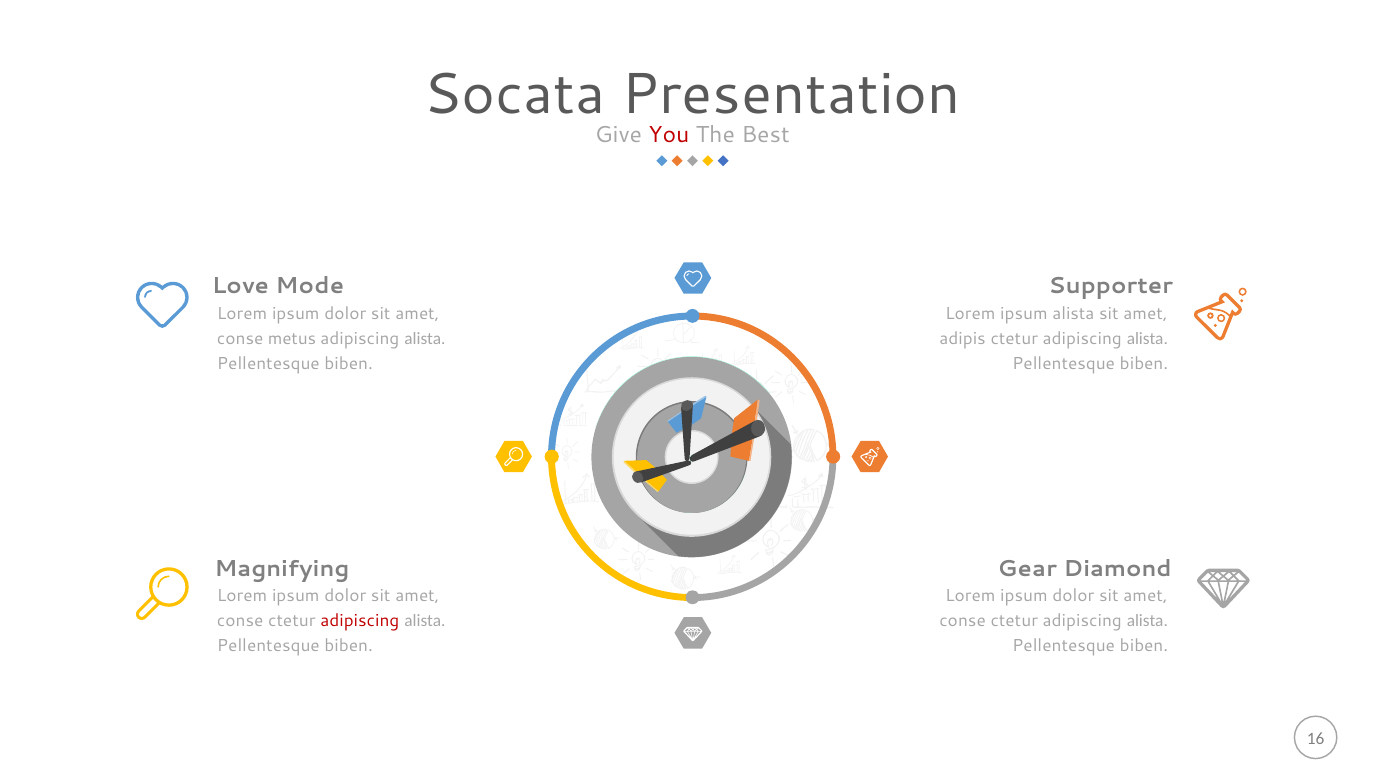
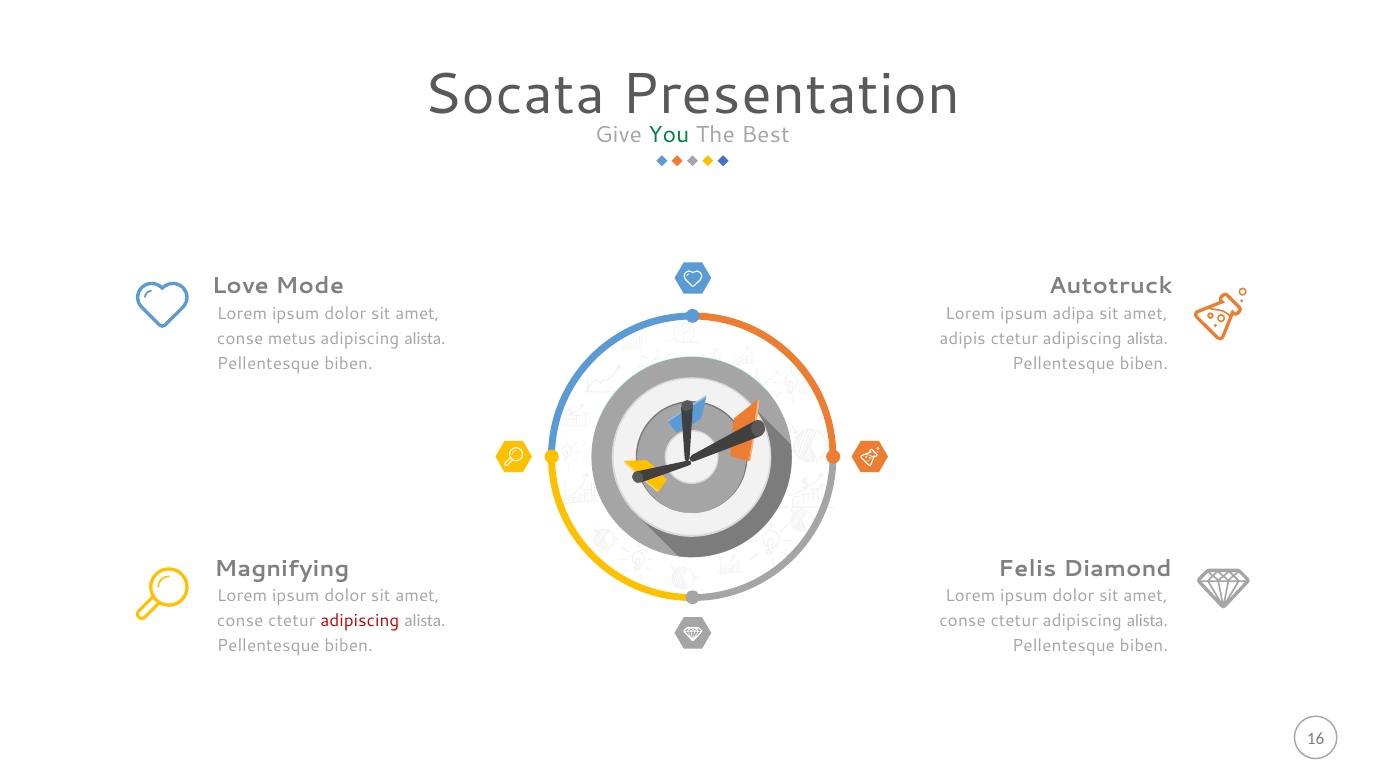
You colour: red -> green (669, 134)
Supporter: Supporter -> Autotruck (1111, 286)
ipsum alista: alista -> adipa (1073, 314)
Gear: Gear -> Felis (1027, 568)
